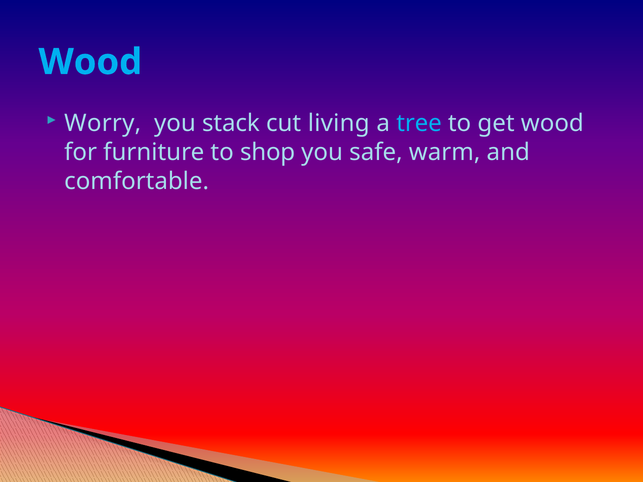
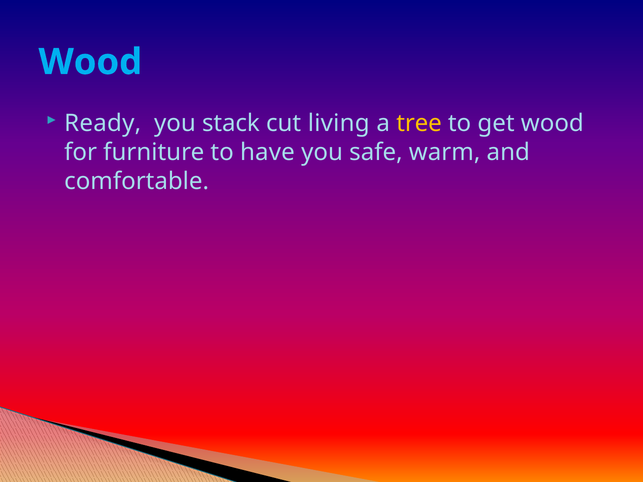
Worry: Worry -> Ready (103, 123)
tree colour: light blue -> yellow (419, 123)
shop: shop -> have (267, 152)
